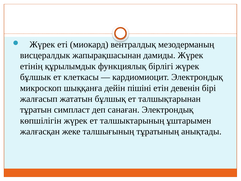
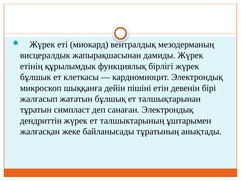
көпшілігін: көпшілігін -> дендриттін (41, 120)
талшығының: талшығының -> байланысады (108, 131)
